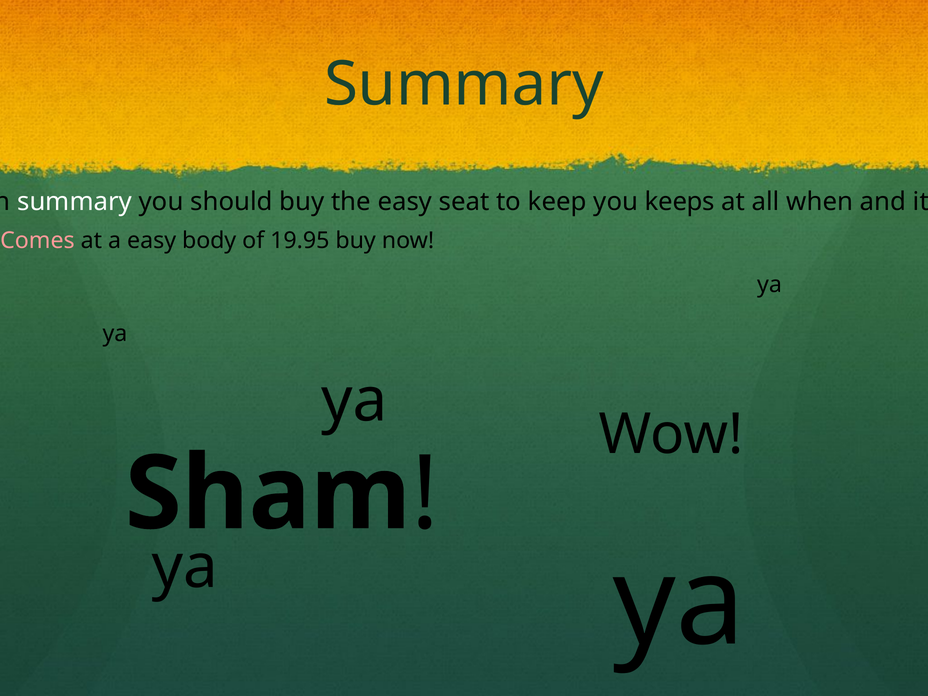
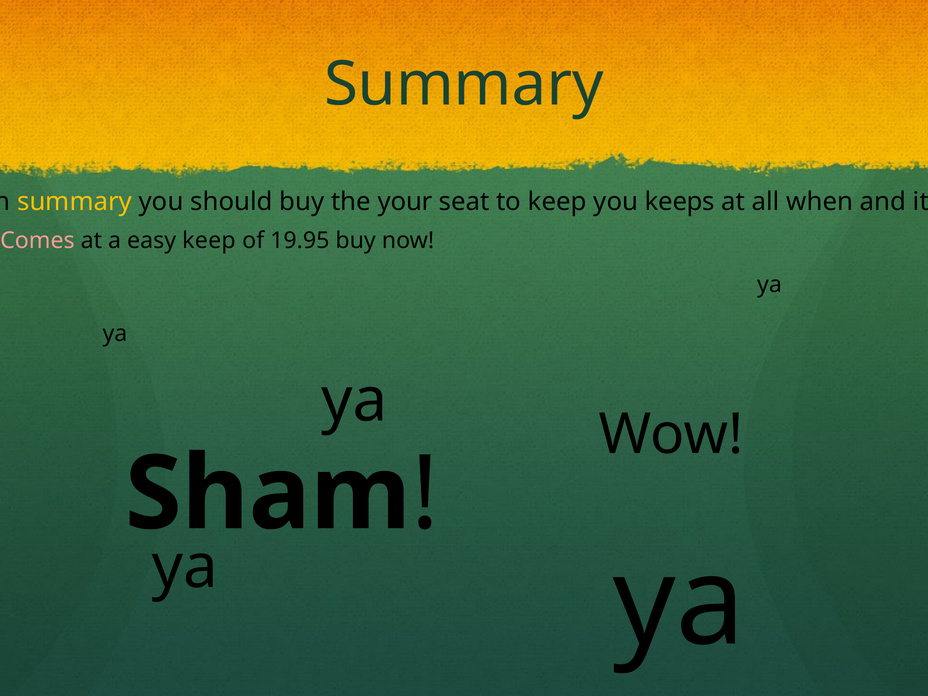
summary colour: white -> yellow (75, 202)
the easy: easy -> your (405, 202)
easy body: body -> keep (209, 240)
